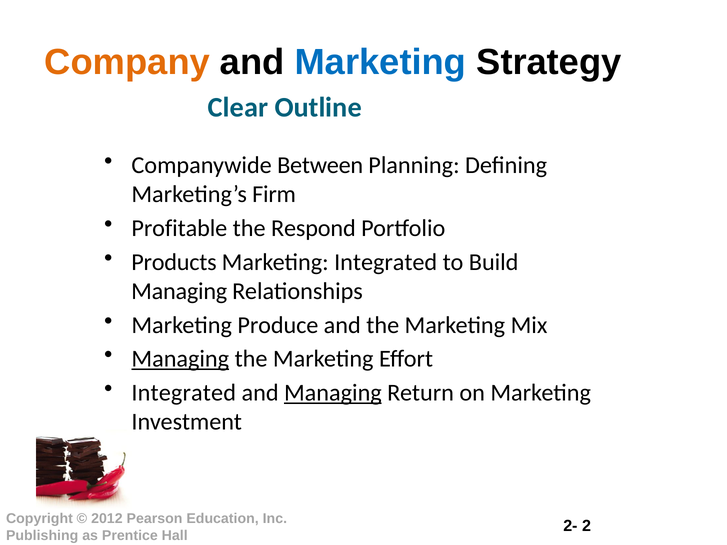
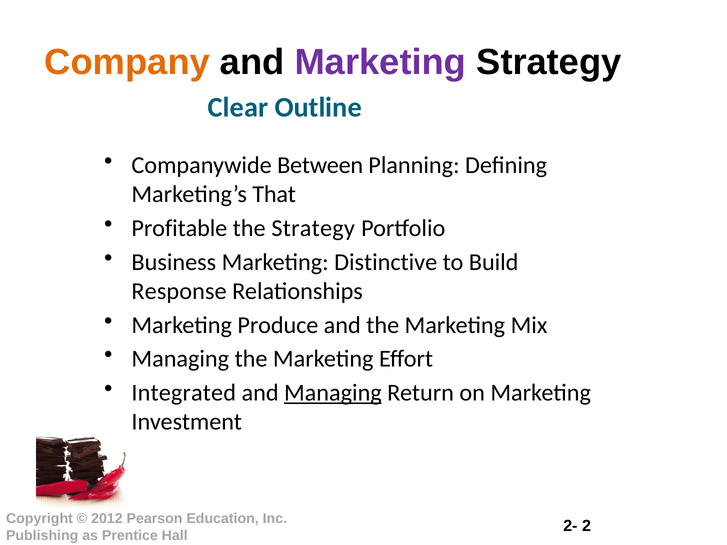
Marketing colour: blue -> purple (380, 63)
Firm: Firm -> That (274, 194)
the Respond: Respond -> Strategy (313, 228)
Products: Products -> Business (174, 262)
Marketing Integrated: Integrated -> Distinctive (386, 262)
Managing: Managing -> Response (179, 291)
Managing underline: present -> none (180, 359)
